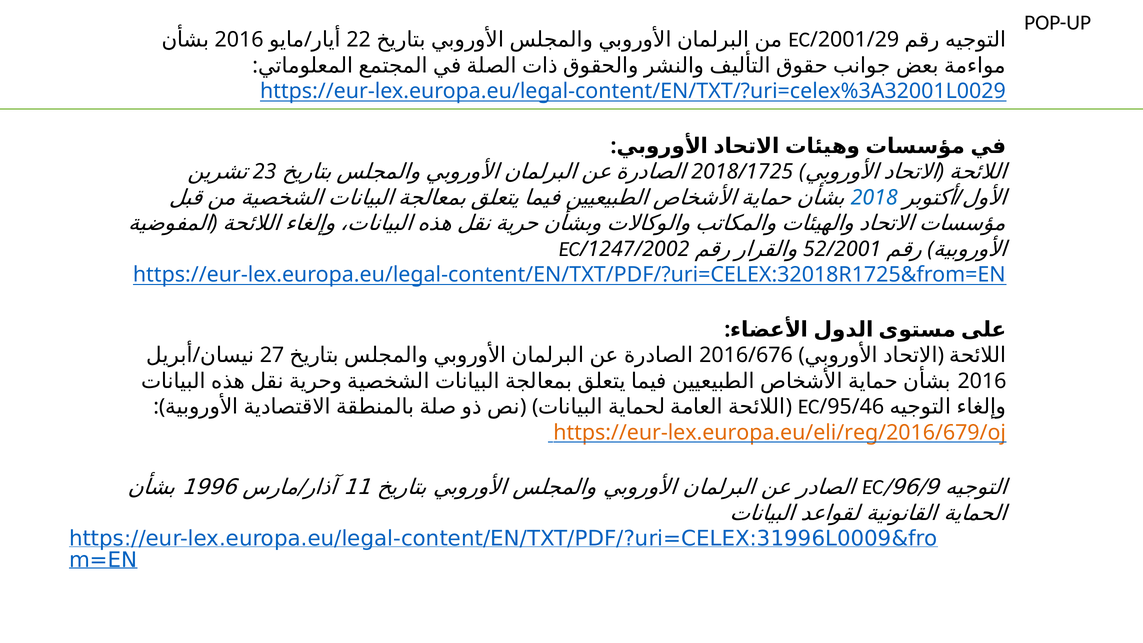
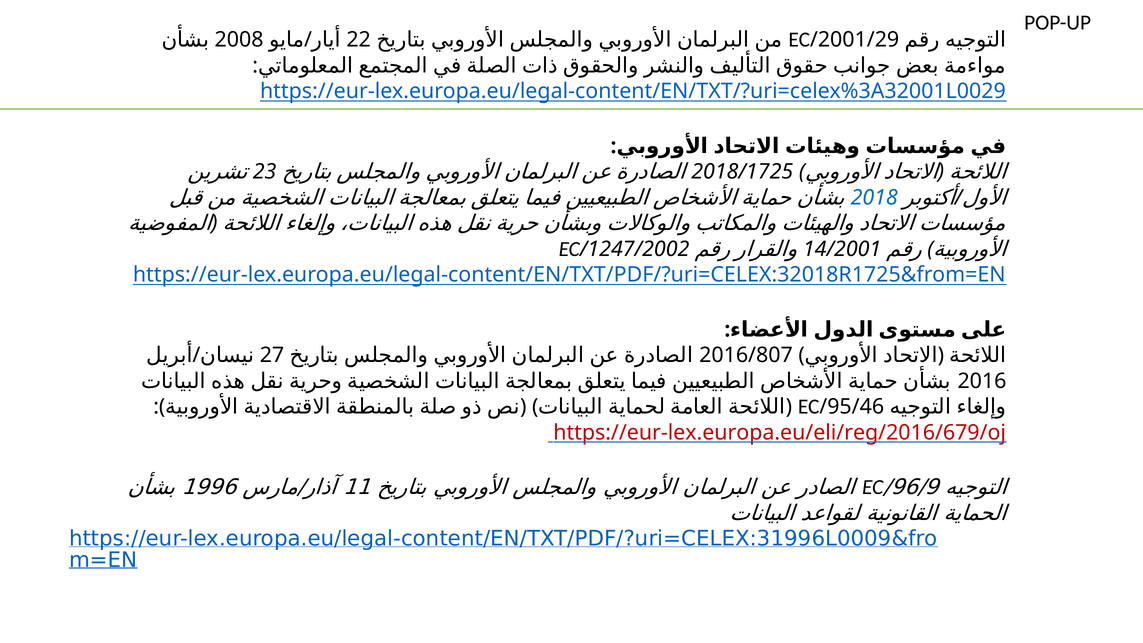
2016: 2016 -> 2008 (239, 40)
52/2001: 52/2001 -> 14/2001 (842, 249)
2016/676: 2016/676 -> 2016/807 (746, 355)
https://eur-lex.europa.eu/eli/reg/2016/679/oj colour: orange -> red (780, 432)
